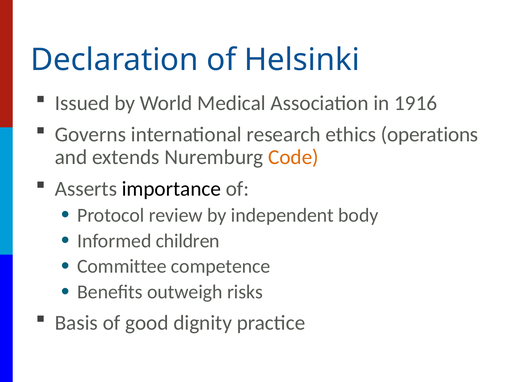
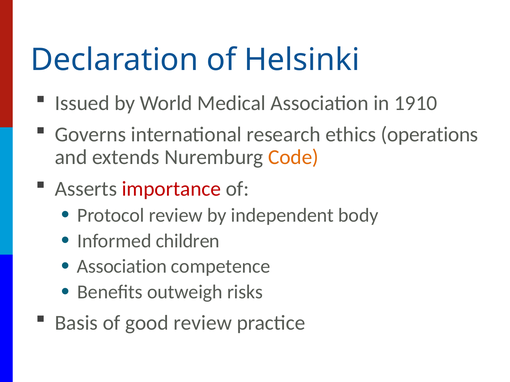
1916: 1916 -> 1910 (416, 103)
importance colour: black -> red (171, 189)
Committee: Committee -> Association (122, 267)
good dignity: dignity -> review (203, 323)
